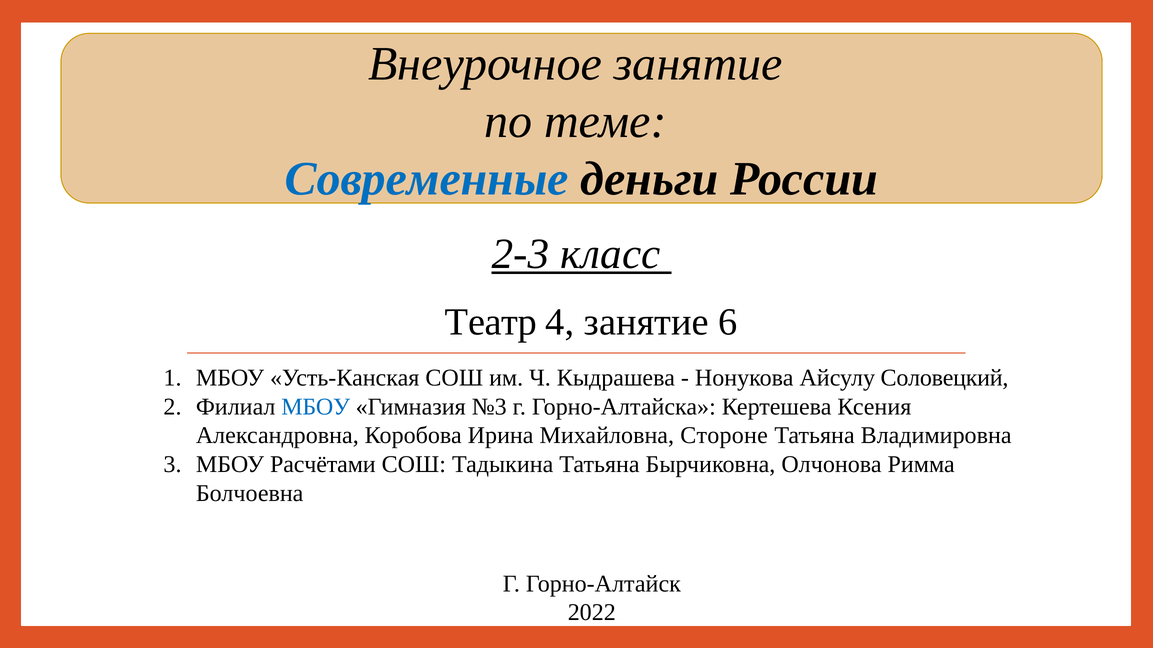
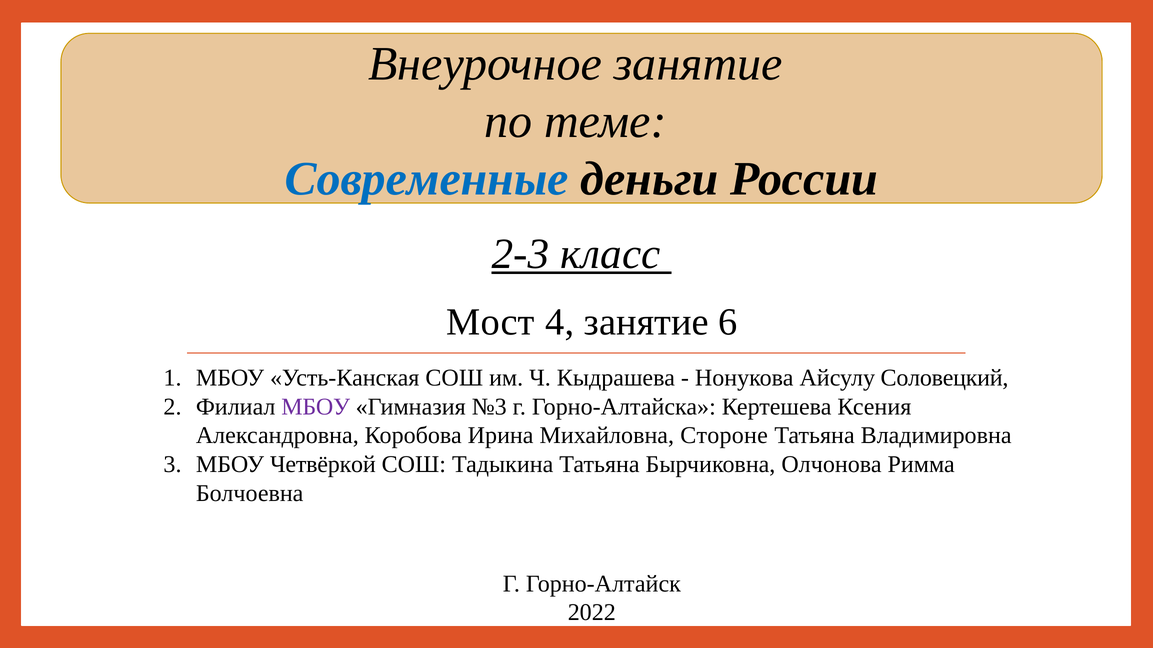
Театр: Театр -> Мост (491, 322)
МБОУ colour: blue -> purple (316, 407)
Расчётами: Расчётами -> Четвёркой (323, 465)
